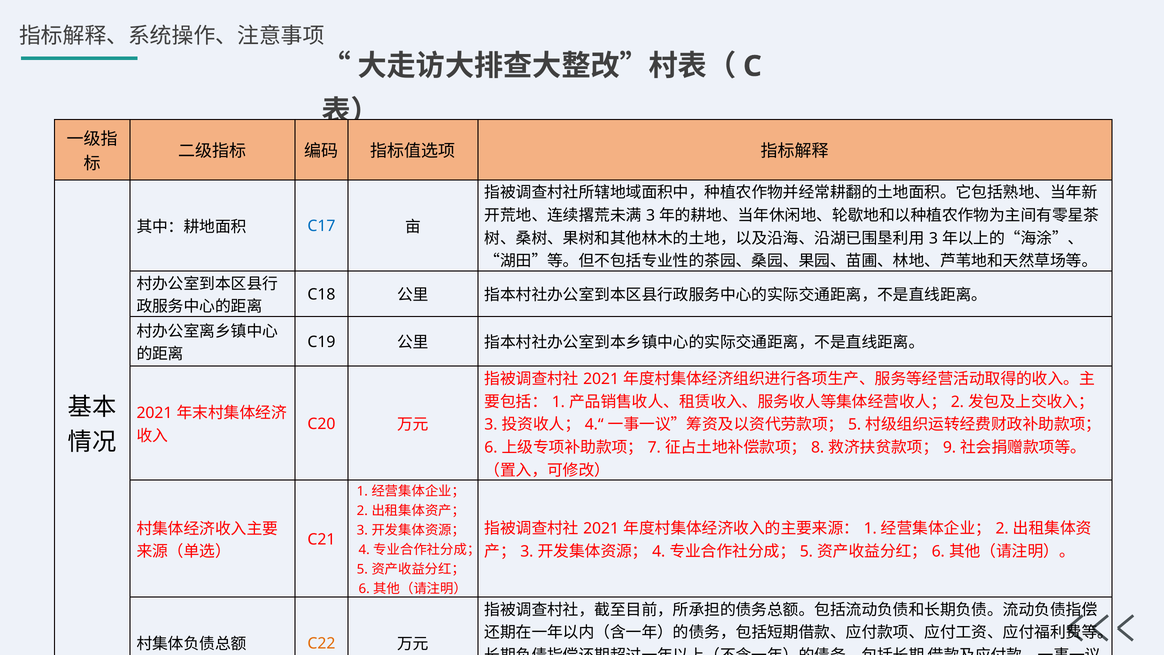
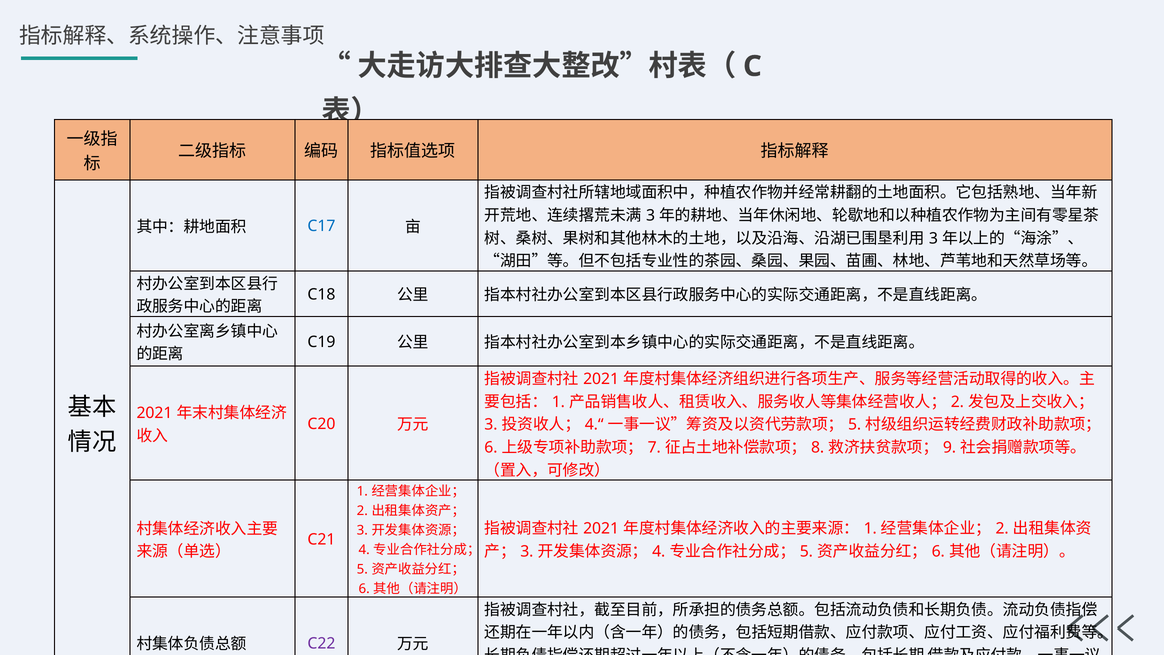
C22 colour: orange -> purple (321, 643)
